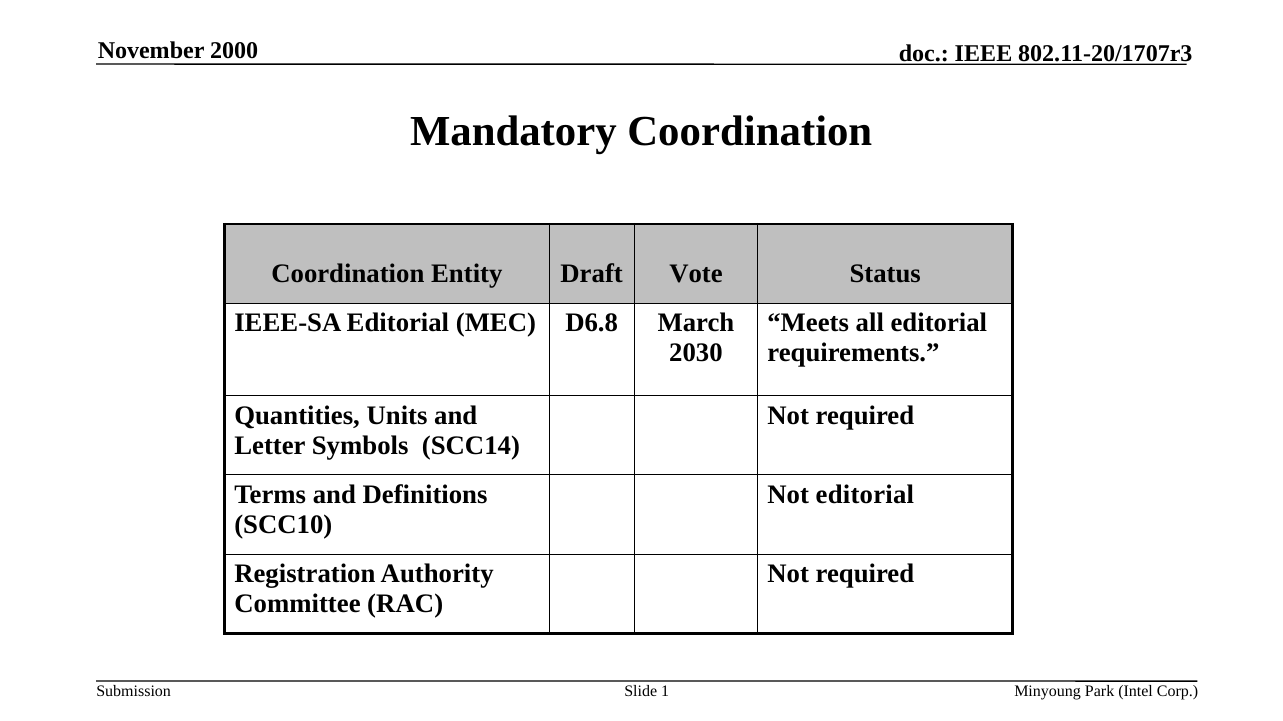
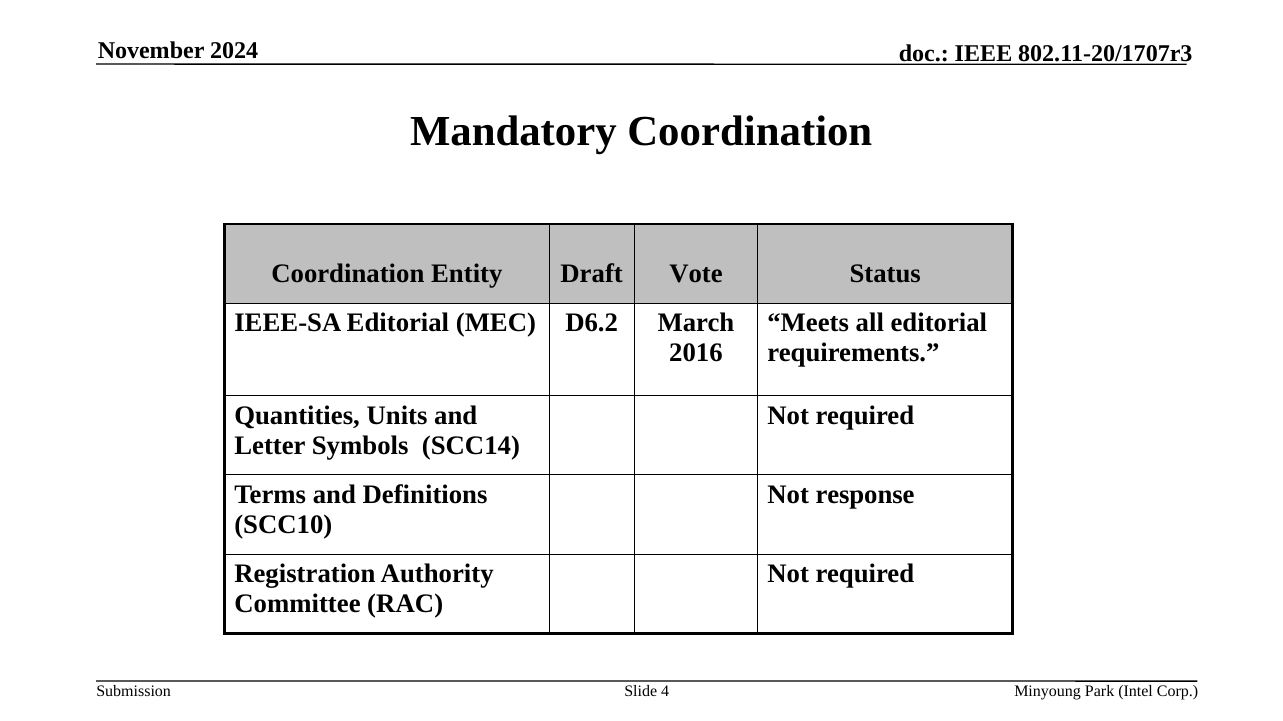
2000: 2000 -> 2024 (234, 51)
D6.8: D6.8 -> D6.2 (592, 323)
2030: 2030 -> 2016 (696, 353)
Not editorial: editorial -> response (865, 495)
1: 1 -> 4 (665, 692)
